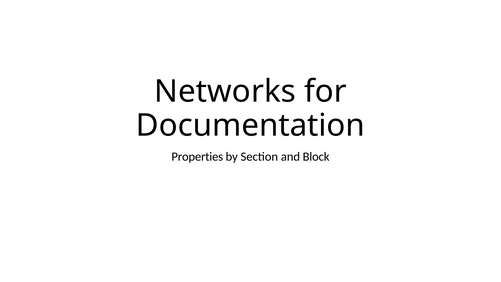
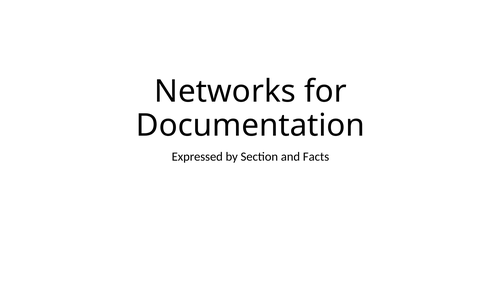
Properties: Properties -> Expressed (197, 157)
Block: Block -> Facts (316, 157)
